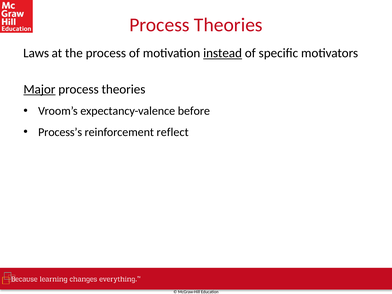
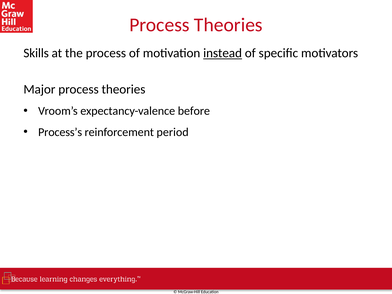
Laws: Laws -> Skills (36, 53)
Major underline: present -> none (39, 89)
reflect: reflect -> period (173, 132)
